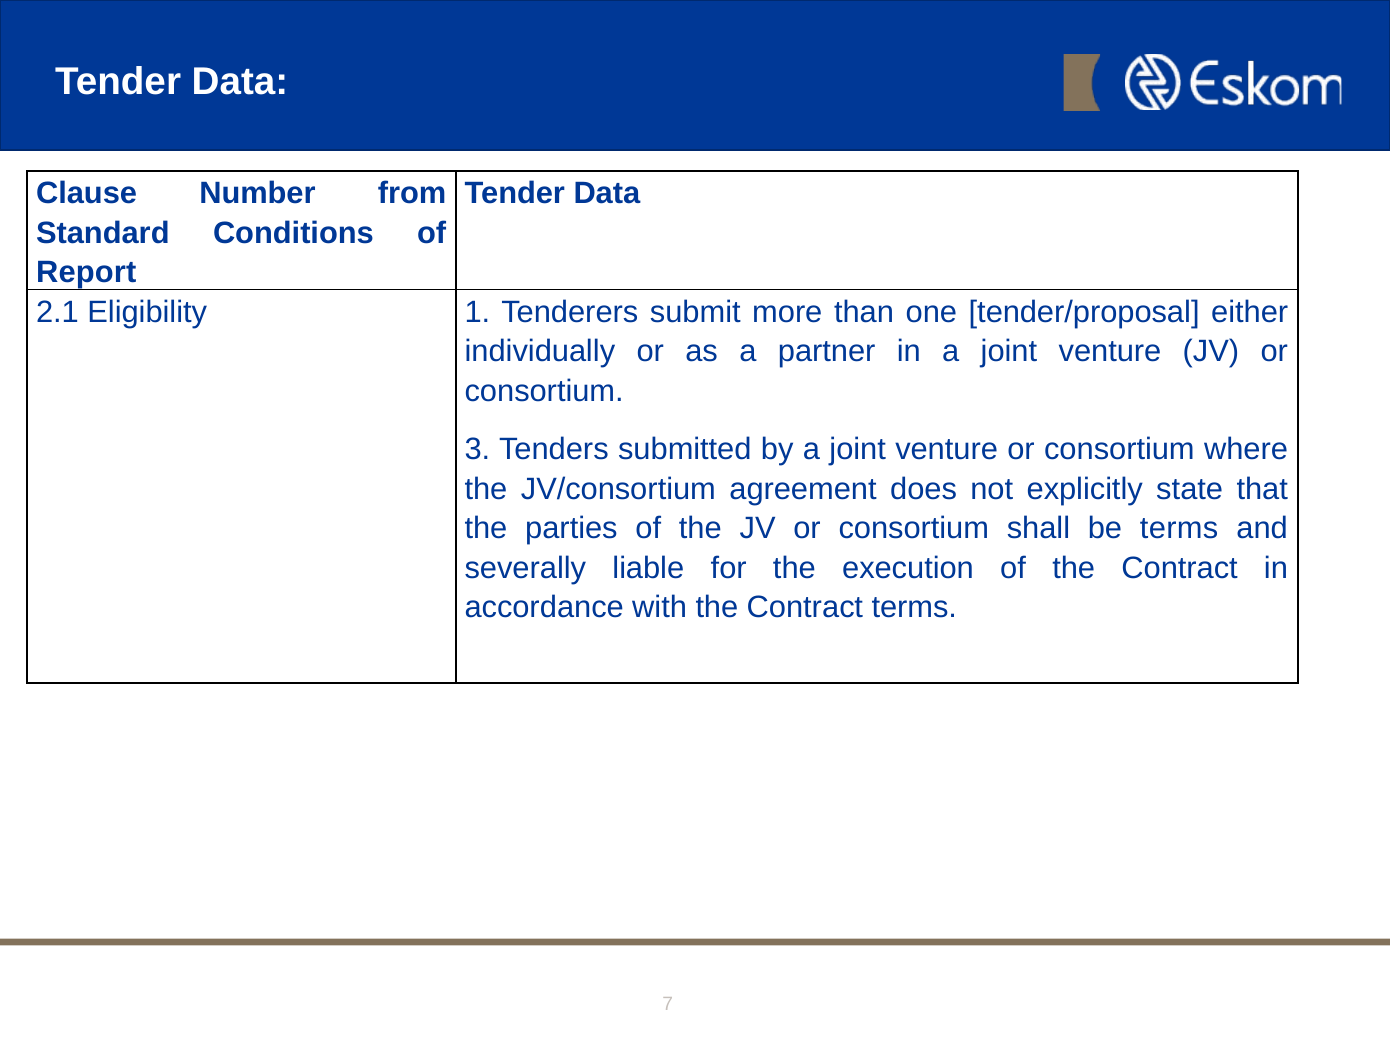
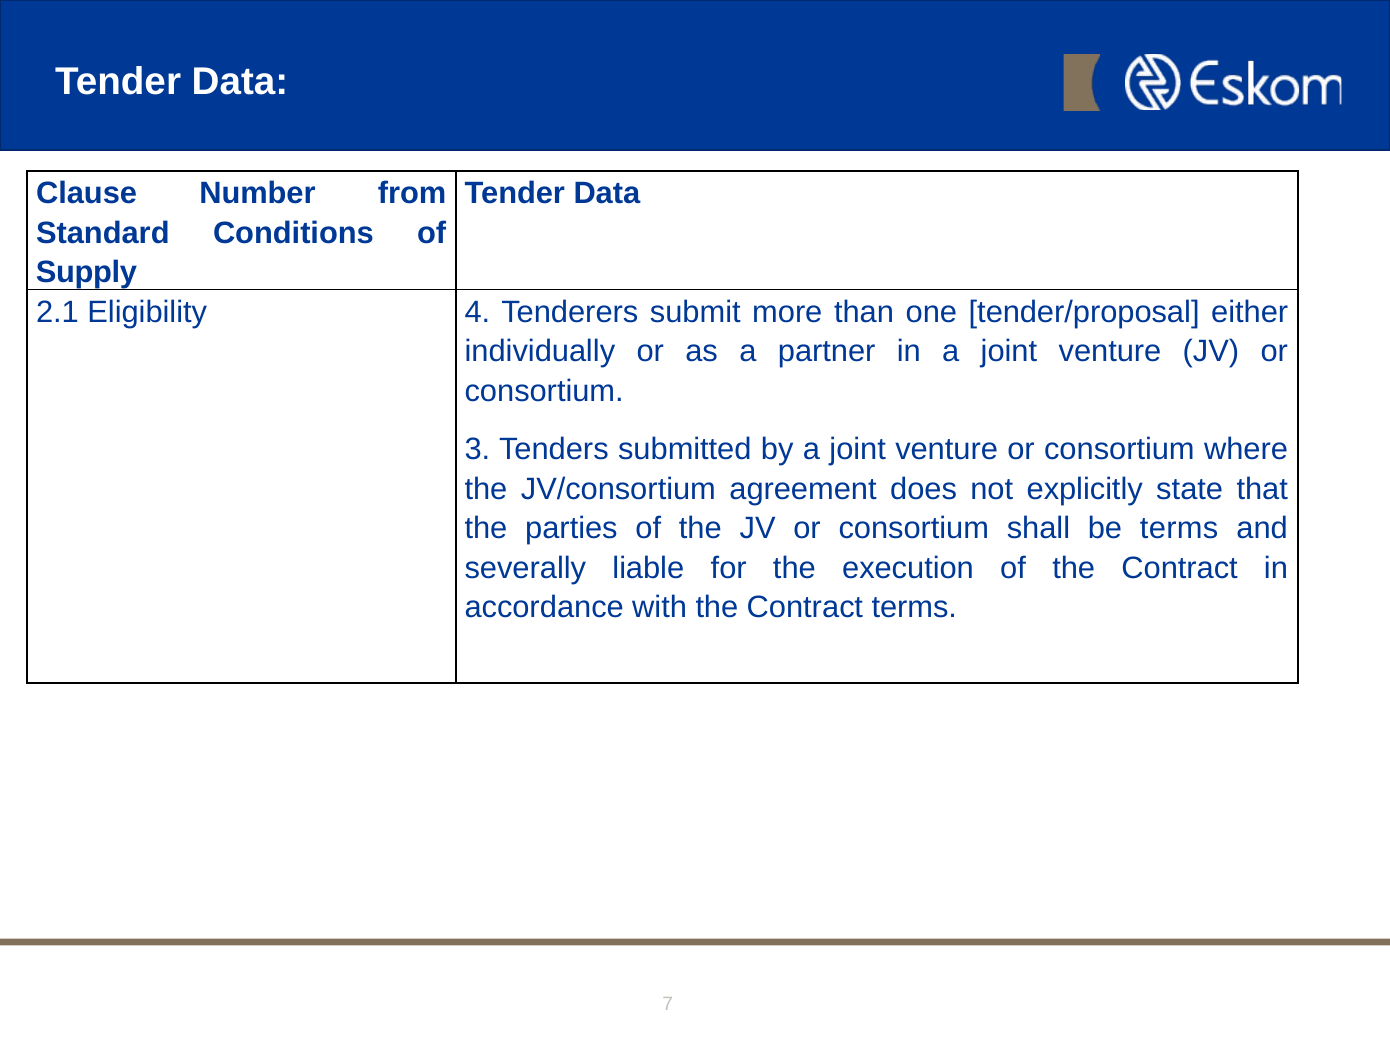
Report: Report -> Supply (87, 273)
1: 1 -> 4 (478, 312)
